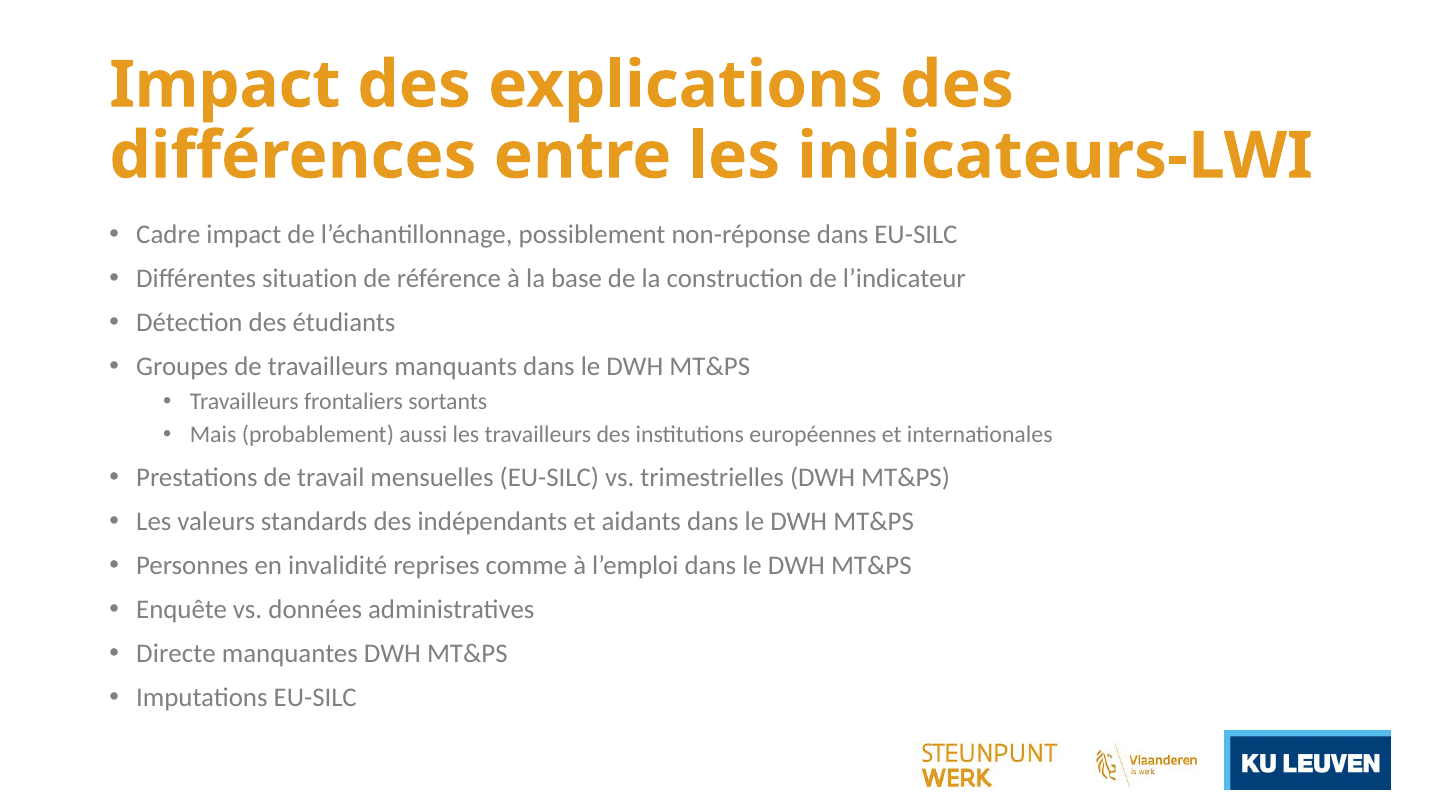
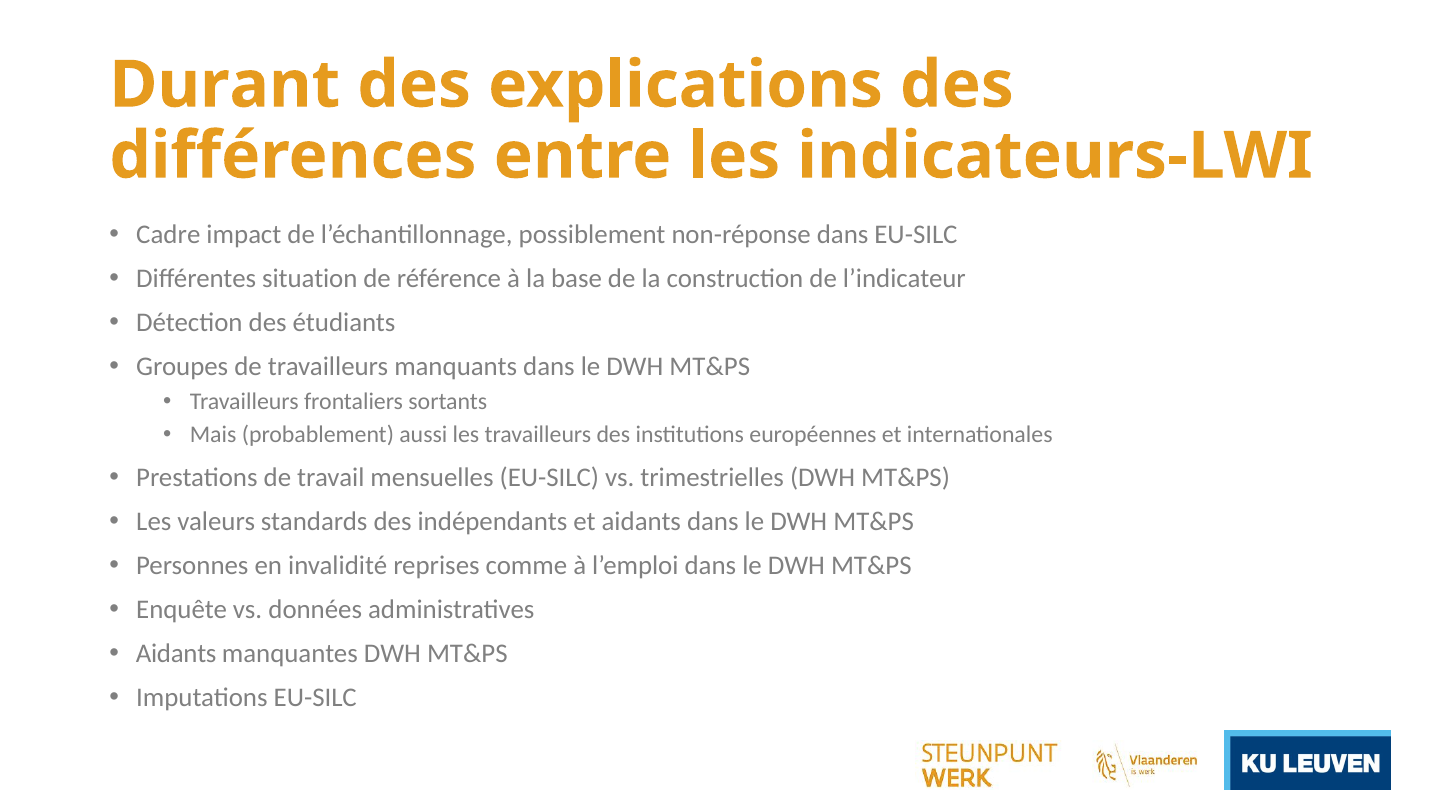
Impact: Impact -> Durant (225, 85)
Directe: Directe -> Aidants (176, 653)
